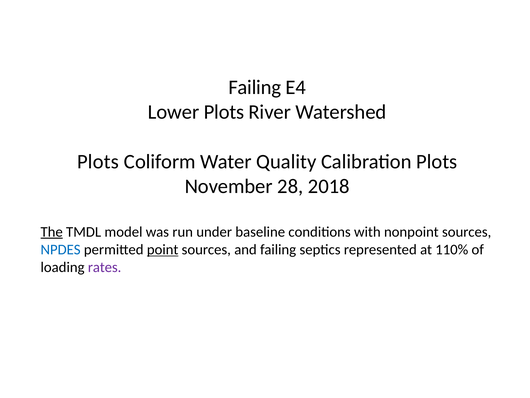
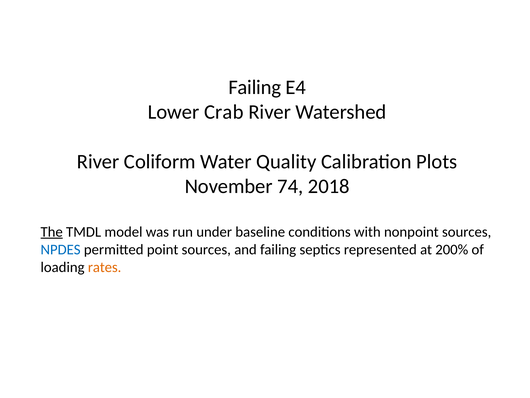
Lower Plots: Plots -> Crab (224, 112)
Plots: Plots -> River (98, 161)
28: 28 -> 74 (290, 186)
point underline: present -> none (163, 249)
110%: 110% -> 200% (452, 249)
rates colour: purple -> orange (105, 267)
